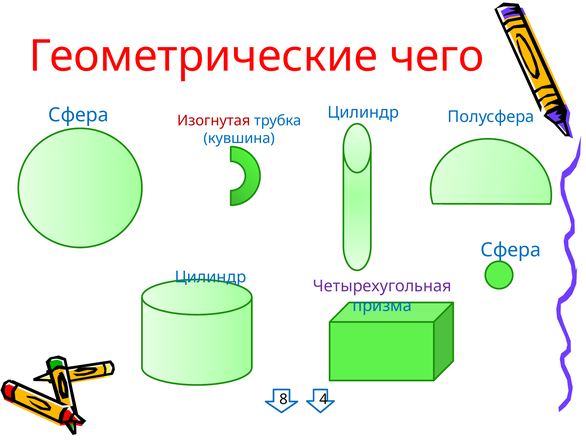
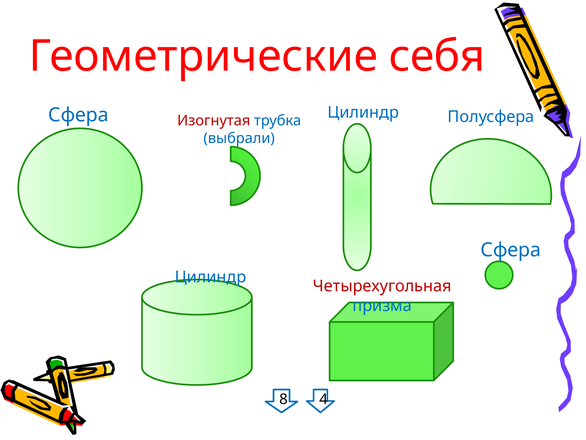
чего: чего -> себя (437, 56)
кувшина: кувшина -> выбрали (239, 138)
Четырехугольная colour: purple -> red (382, 286)
